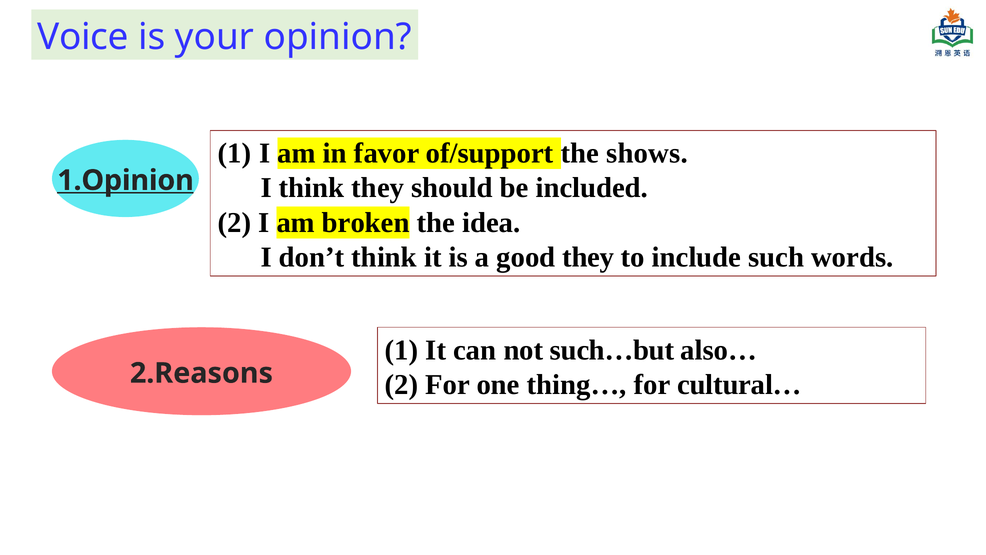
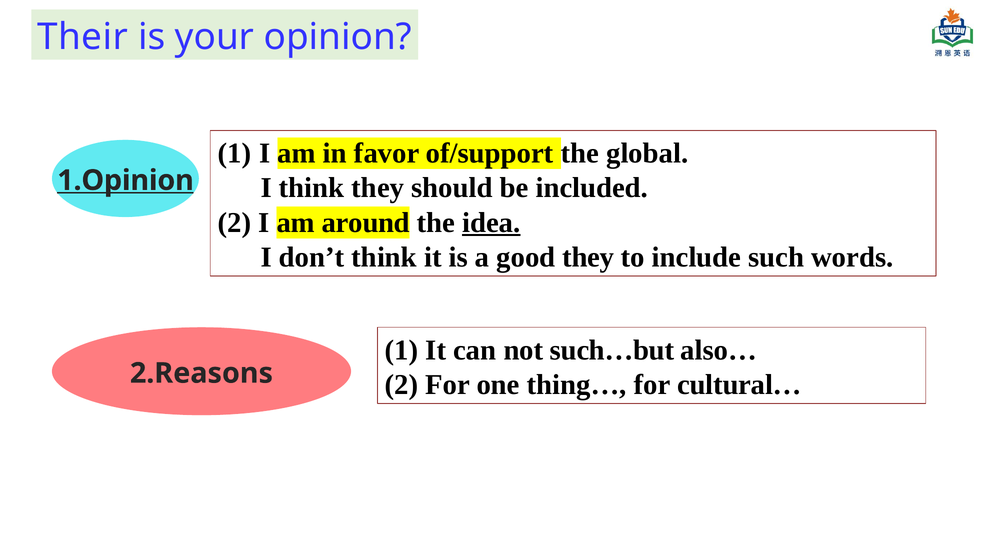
Voice: Voice -> Their (83, 37)
shows: shows -> global (647, 153)
broken: broken -> around (366, 222)
idea underline: none -> present (491, 222)
